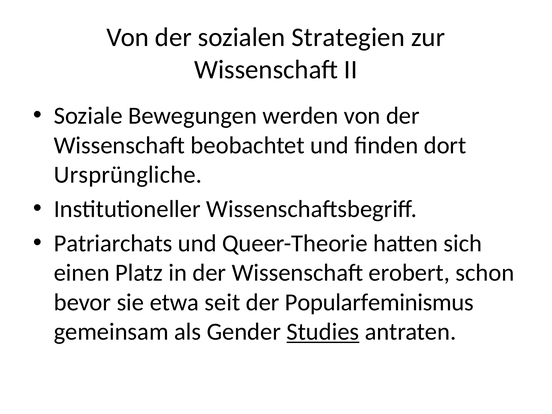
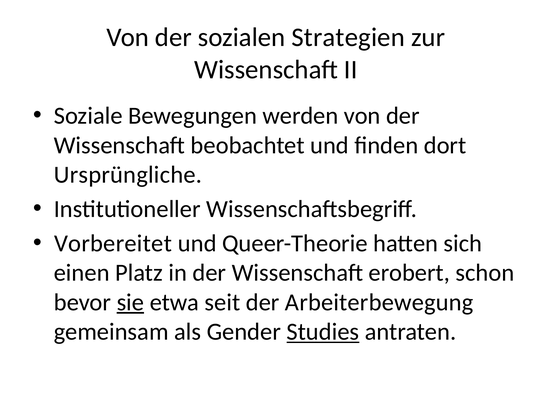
Patriarchats: Patriarchats -> Vorbereitet (113, 243)
sie underline: none -> present (130, 302)
Popularfeminismus: Popularfeminismus -> Arbeiterbewegung (379, 302)
